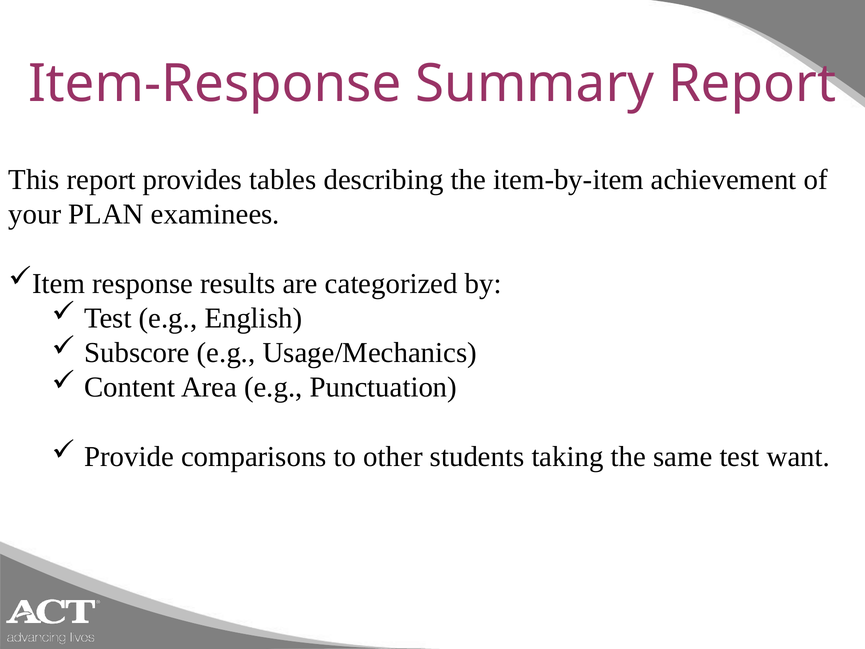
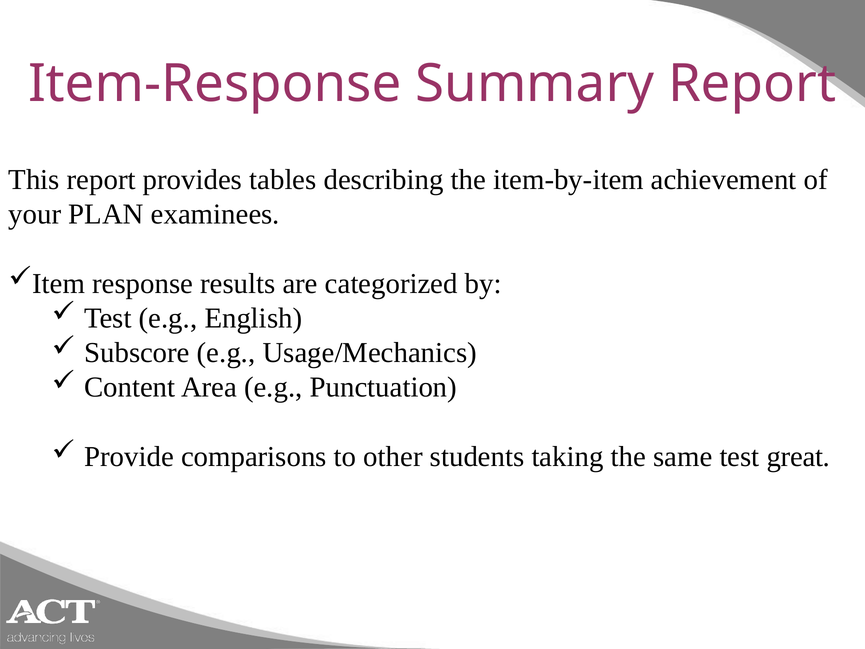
want: want -> great (798, 457)
